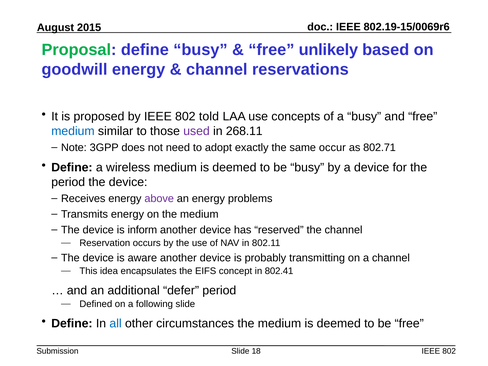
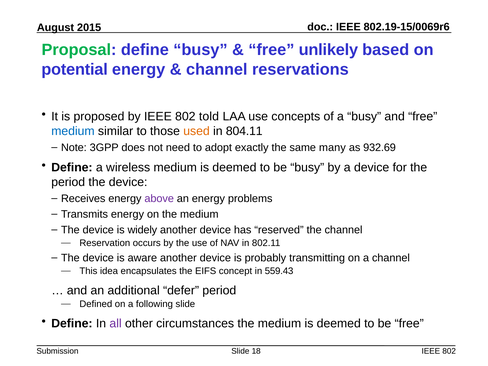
goodwill: goodwill -> potential (75, 69)
used colour: purple -> orange (197, 131)
268.11: 268.11 -> 804.11 (244, 131)
occur: occur -> many (332, 147)
802.71: 802.71 -> 932.69 (380, 147)
inform: inform -> widely (142, 230)
802.41: 802.41 -> 559.43 (279, 271)
all colour: blue -> purple (116, 323)
